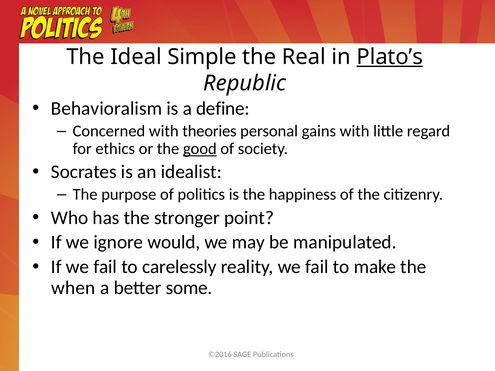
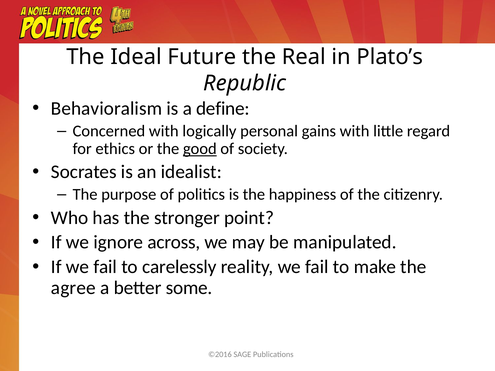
Simple: Simple -> Future (202, 57)
Plato’s underline: present -> none (390, 57)
theories: theories -> logically (209, 131)
would: would -> across (174, 242)
when: when -> agree (73, 288)
